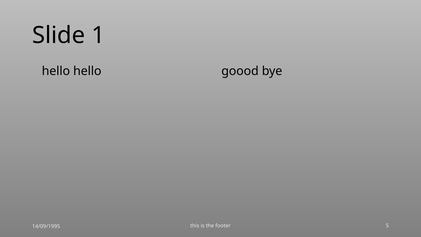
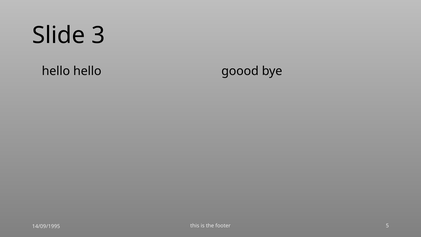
1: 1 -> 3 (98, 35)
